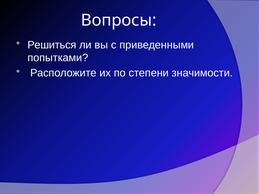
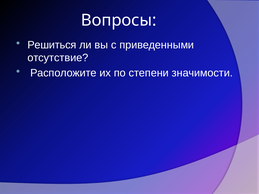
попытками: попытками -> отсутствие (58, 58)
